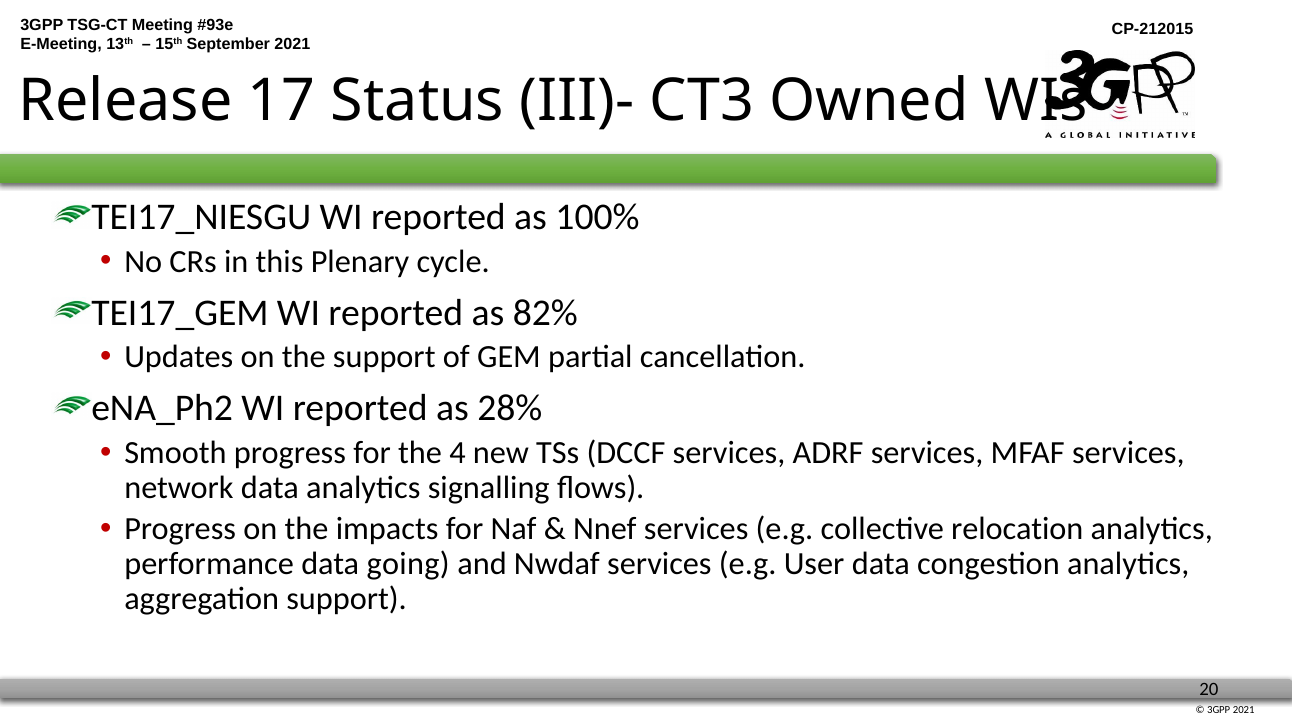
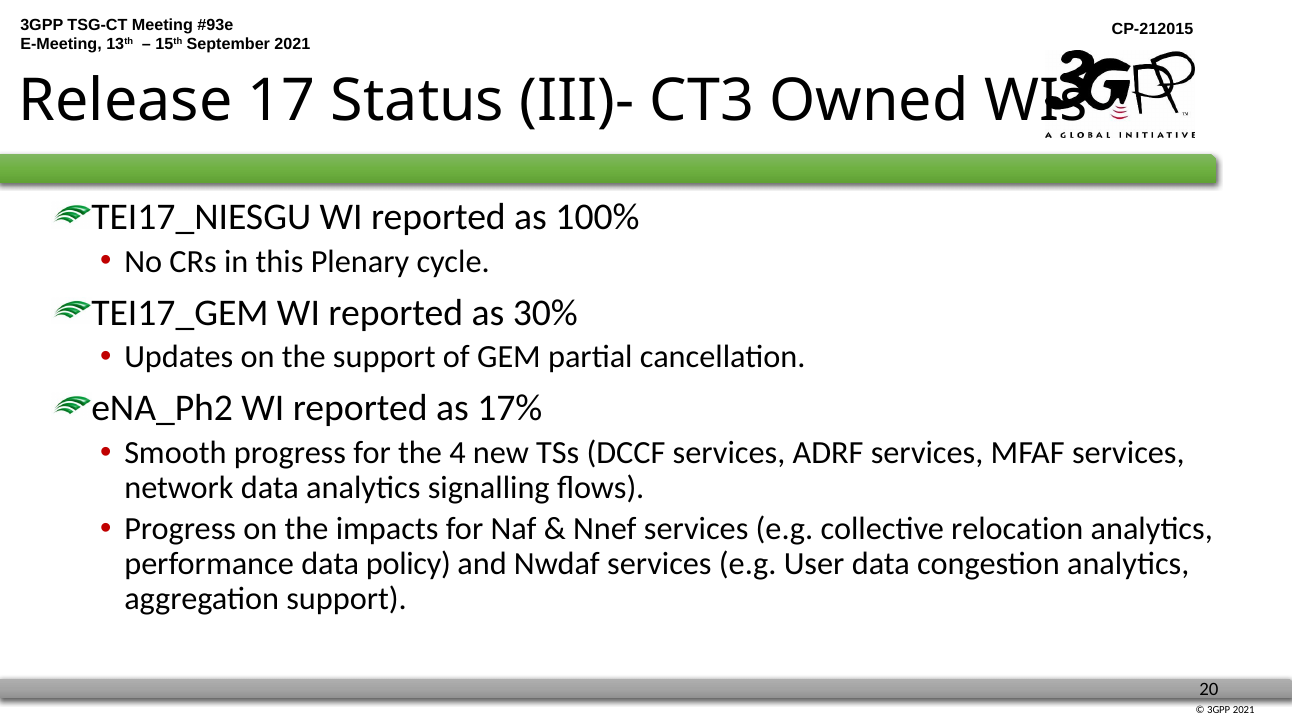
82%: 82% -> 30% (545, 313)
28%: 28% -> 17% (510, 409)
going: going -> policy (408, 565)
